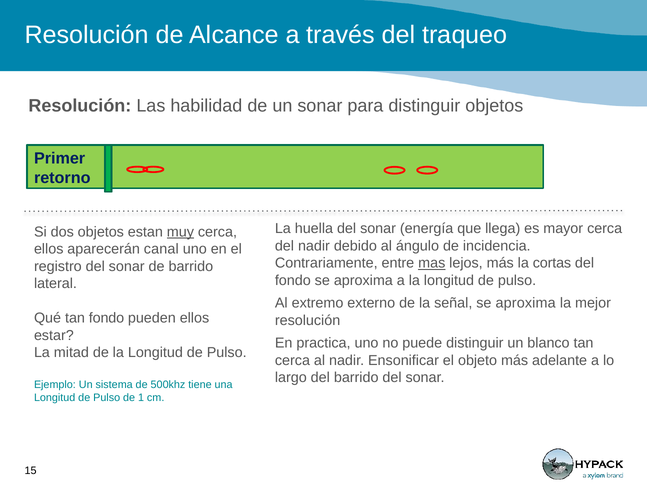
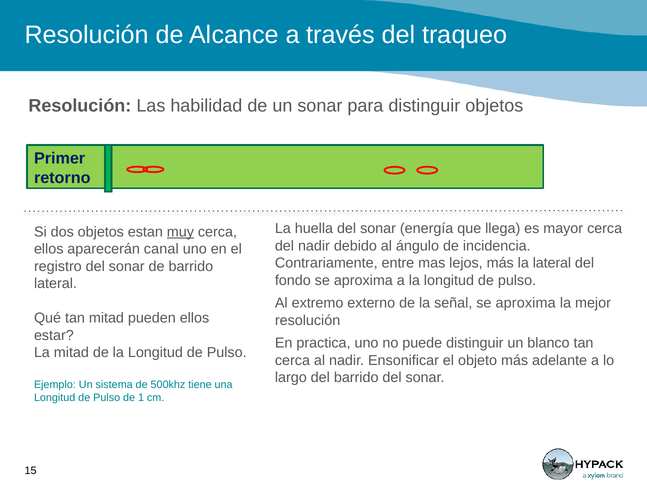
mas underline: present -> none (432, 263)
la cortas: cortas -> lateral (552, 263)
tan fondo: fondo -> mitad (106, 318)
